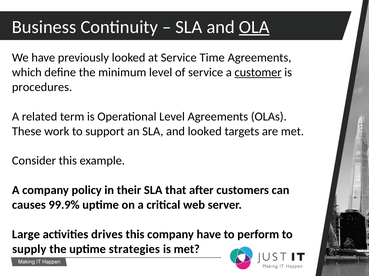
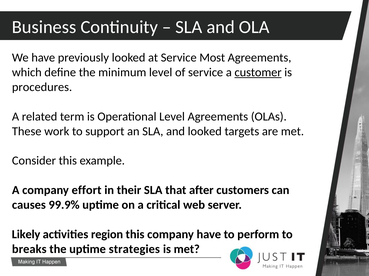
OLA underline: present -> none (254, 27)
Time: Time -> Most (212, 58)
policy: policy -> effort (87, 191)
Large: Large -> Likely (26, 235)
drives: drives -> region (107, 235)
supply: supply -> breaks (29, 250)
